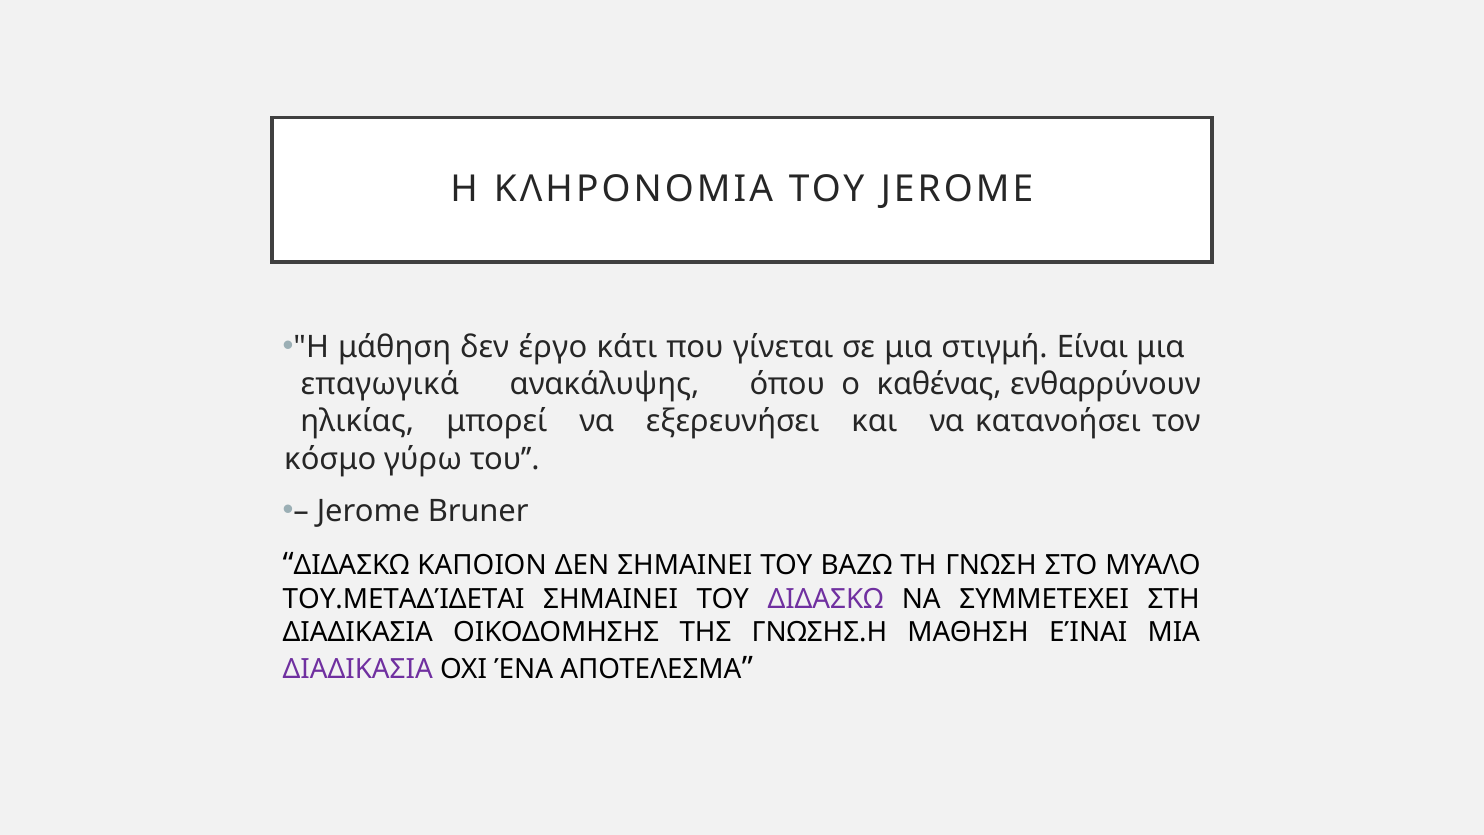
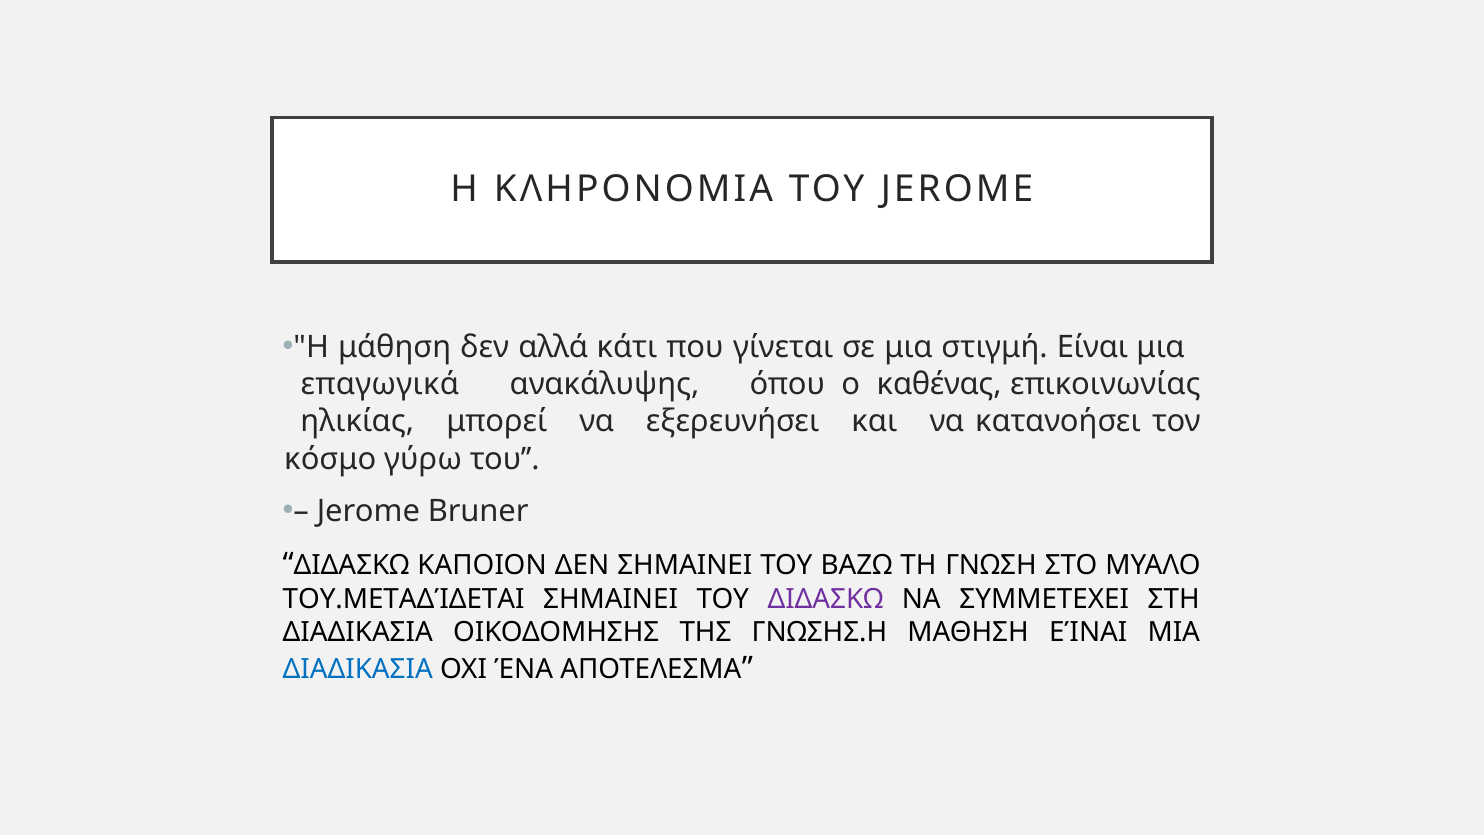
έργο: έργο -> αλλά (553, 347)
ενθαρρύνουν: ενθαρρύνουν -> επικοινωνίας (1105, 385)
ΔΙΑΔΙΚΑΣΙΑ colour: purple -> blue (358, 669)
